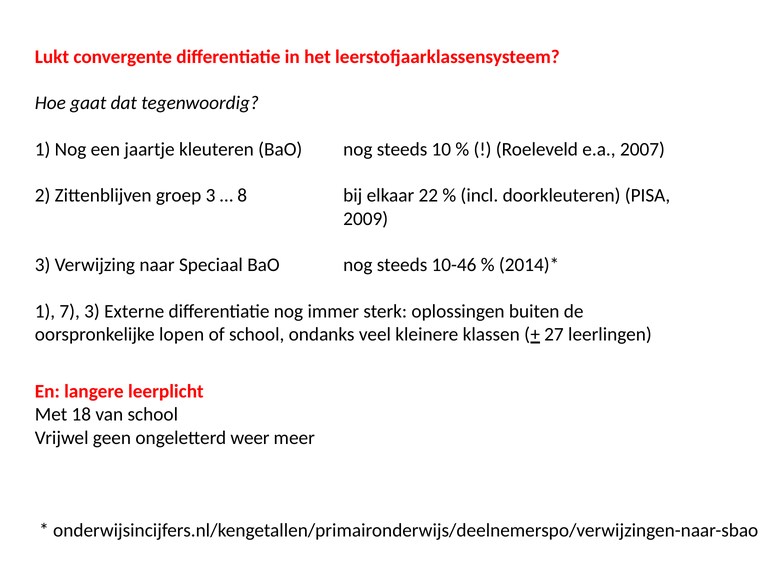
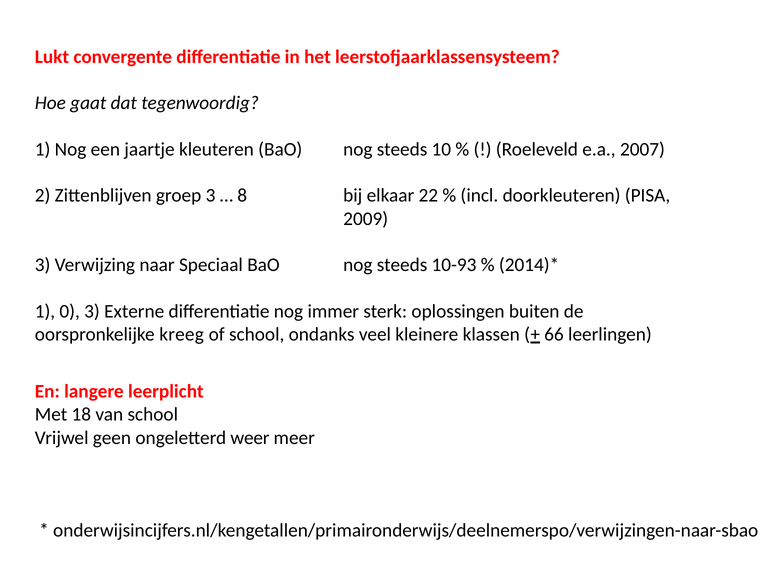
10-46: 10-46 -> 10-93 (454, 265)
7: 7 -> 0 (70, 311)
lopen: lopen -> kreeg (182, 334)
27: 27 -> 66 (554, 334)
